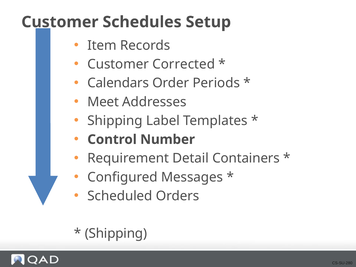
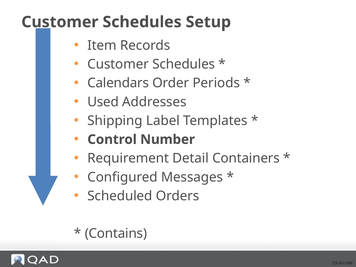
Corrected: Corrected -> Schedules (184, 64)
Meet: Meet -> Used (103, 102)
Shipping: Shipping -> Contains (116, 234)
